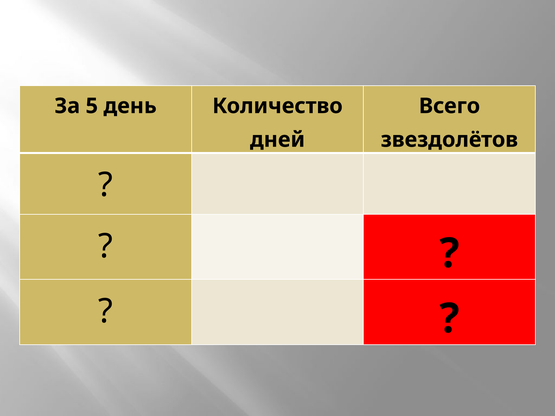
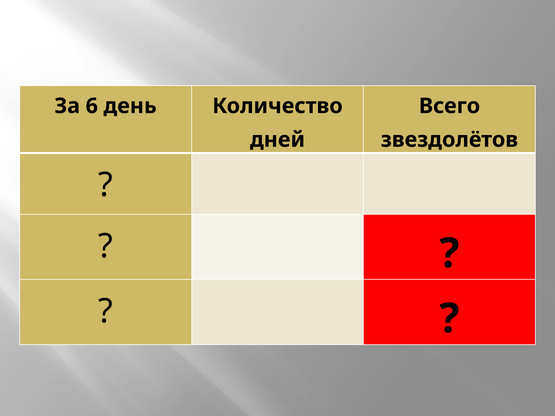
5: 5 -> 6 (92, 106)
